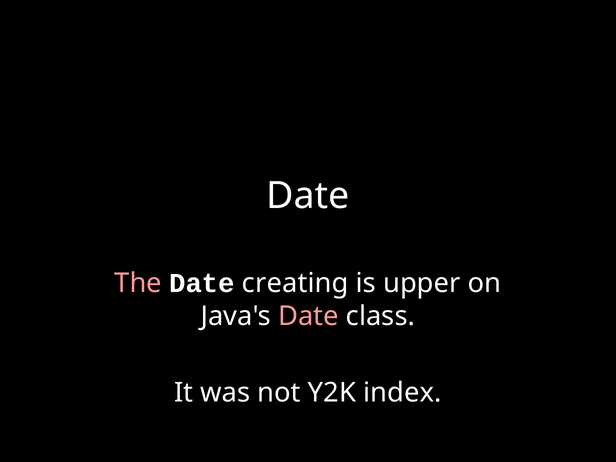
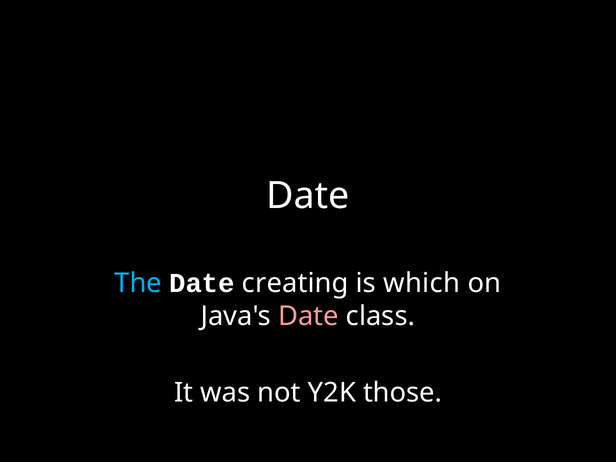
The colour: pink -> light blue (138, 283)
upper: upper -> which (422, 283)
index: index -> those (403, 393)
